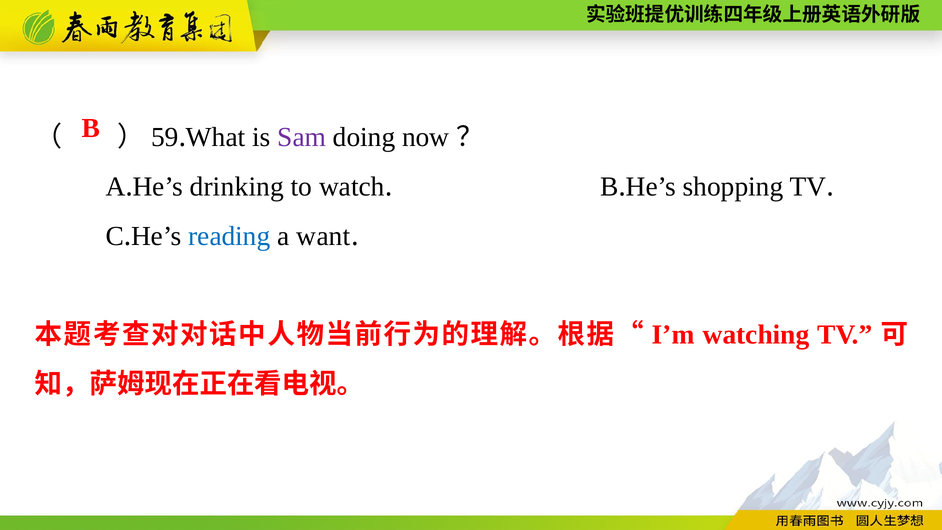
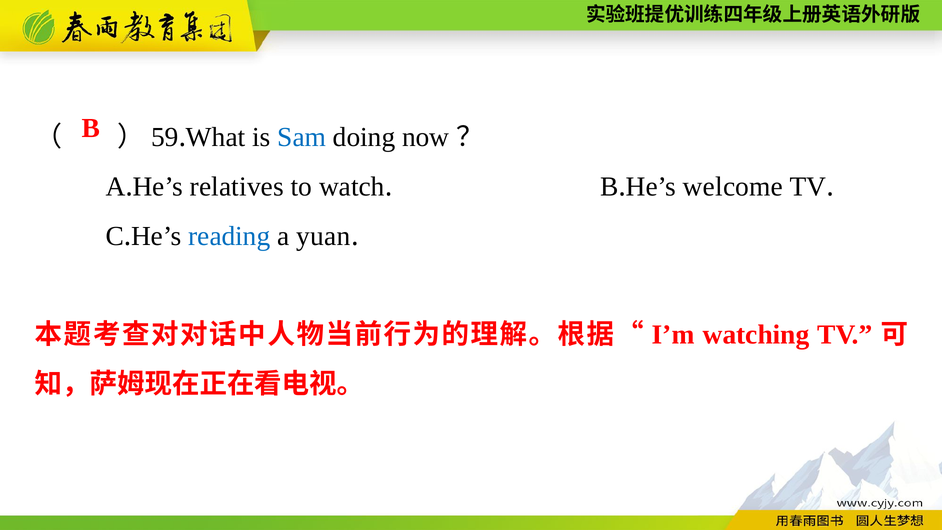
Sam colour: purple -> blue (302, 137)
drinking: drinking -> relatives (237, 187)
shopping: shopping -> welcome (733, 187)
want: want -> yuan (324, 236)
